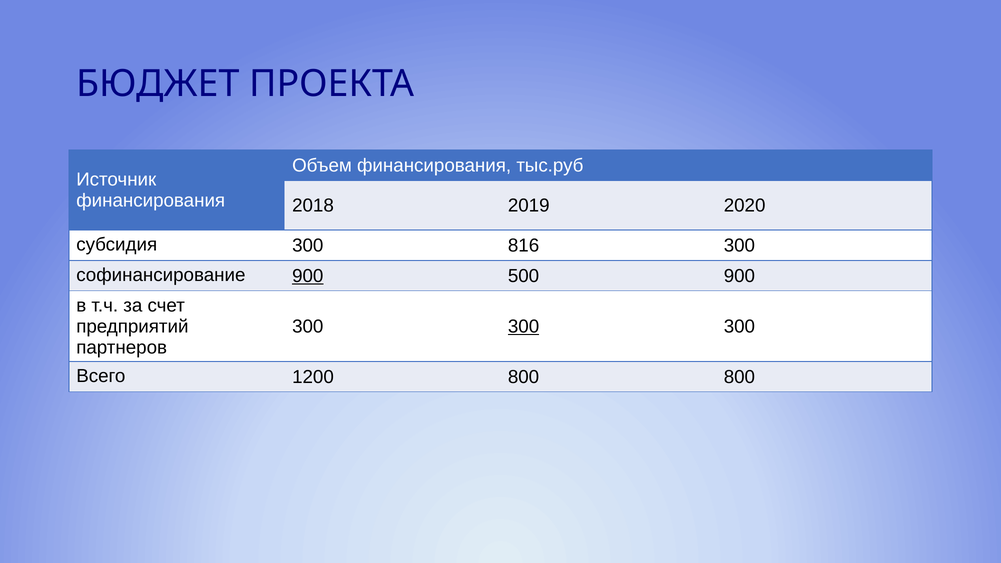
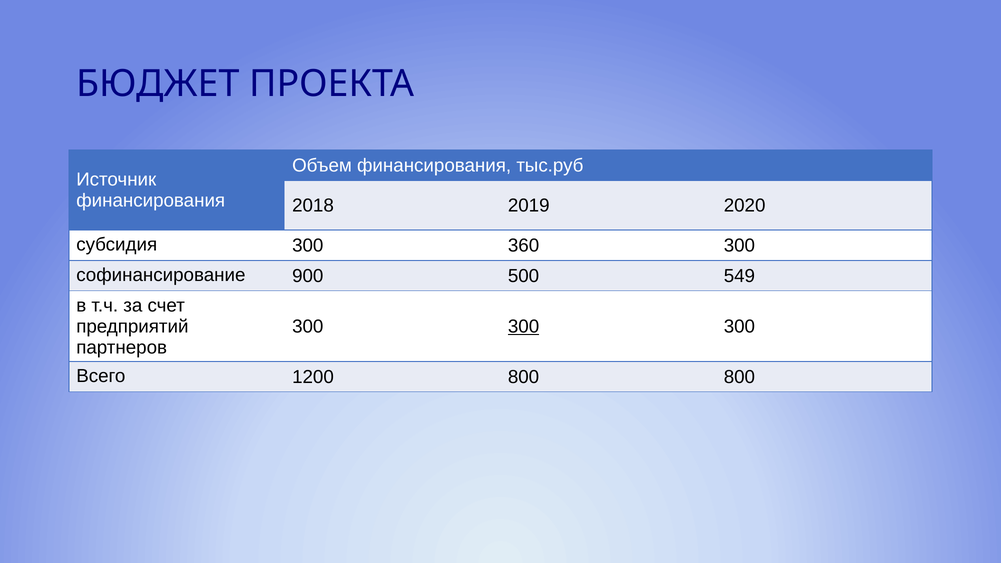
816: 816 -> 360 (524, 245)
900 underline: present -> none (308, 276)
500 900: 900 -> 549 (739, 276)
